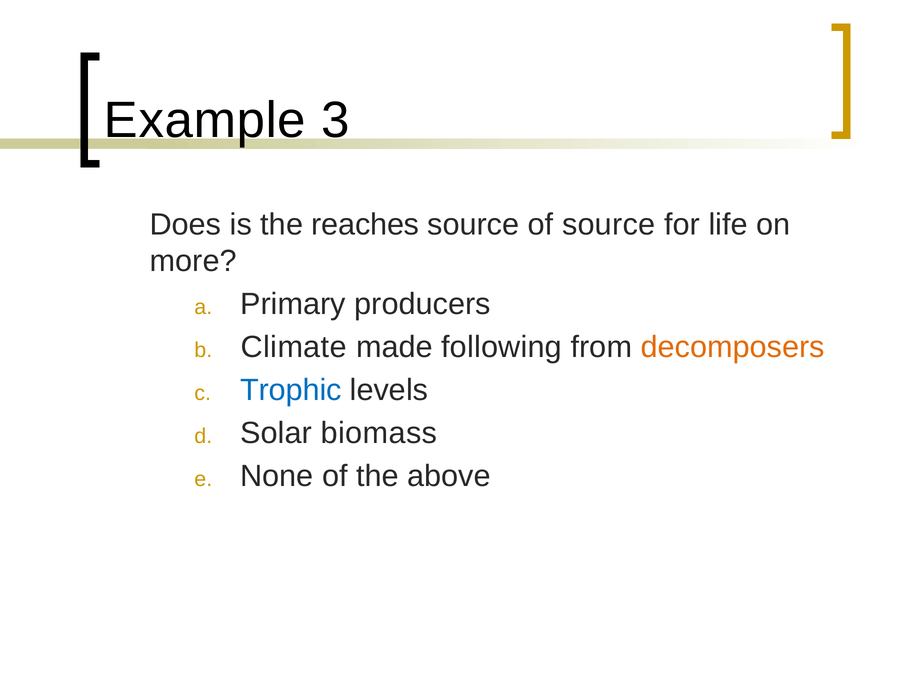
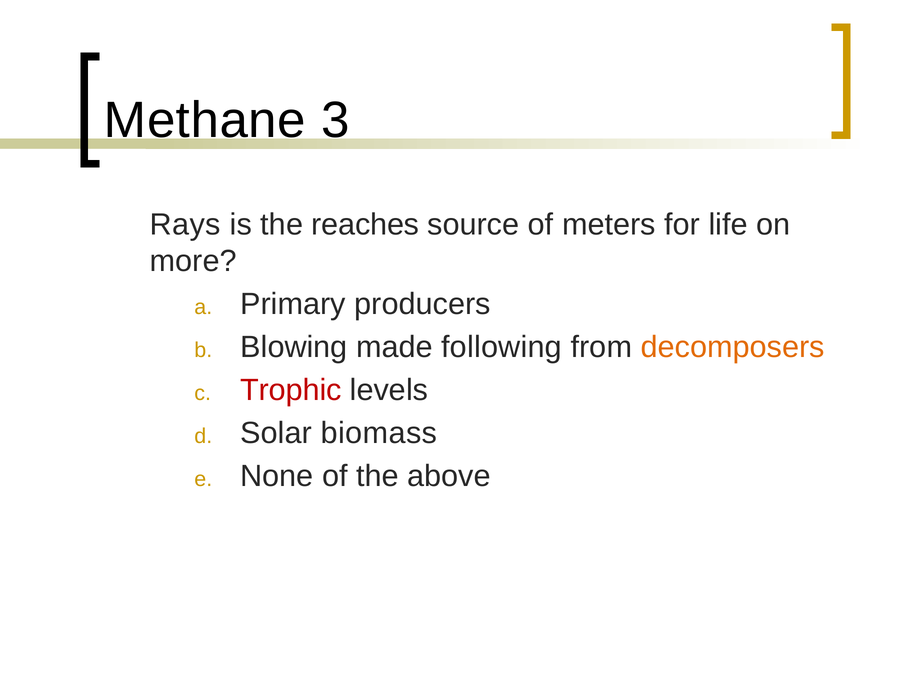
Example: Example -> Methane (205, 120)
Does: Does -> Rays (185, 224)
of source: source -> meters (609, 224)
Climate: Climate -> Blowing (294, 347)
Trophic colour: blue -> red (291, 390)
